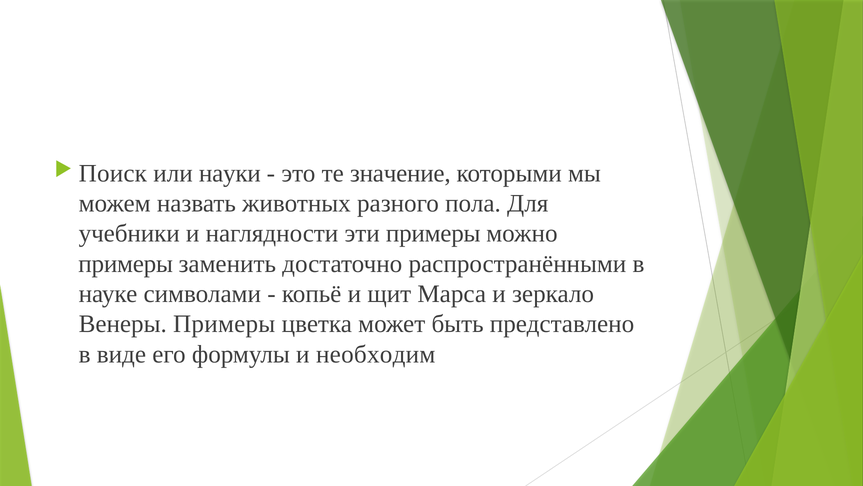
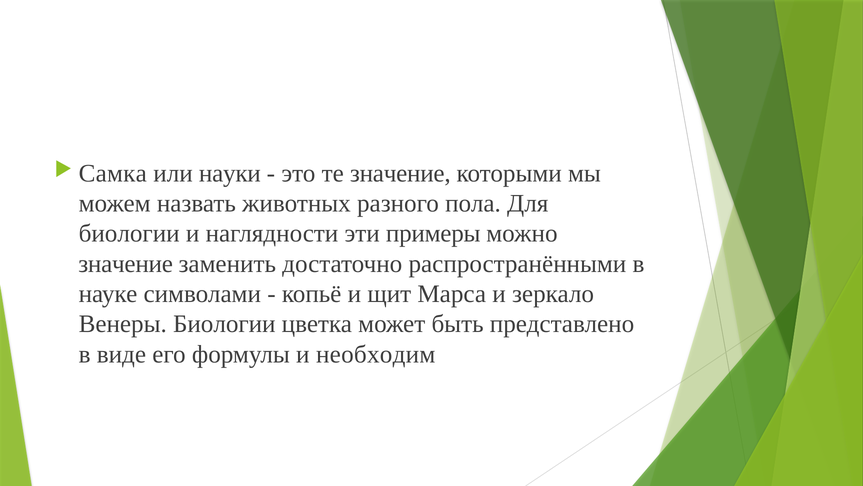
Поиск: Поиск -> Самка (113, 173)
учебники: учебники -> биологии (129, 233)
примеры: примеры -> значение (126, 263)
Венеры Примеры: Примеры -> Биологии (224, 324)
